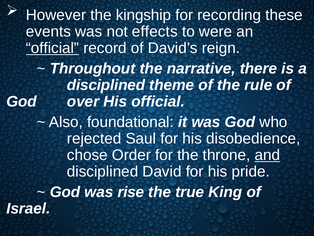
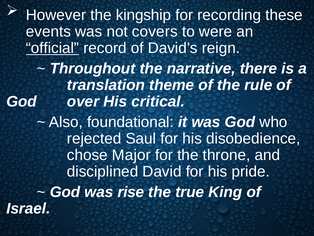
effects: effects -> covers (155, 31)
disciplined: disciplined -> translation (106, 85)
His official: official -> critical (158, 101)
Order: Order -> Major (131, 155)
and underline: present -> none (267, 155)
